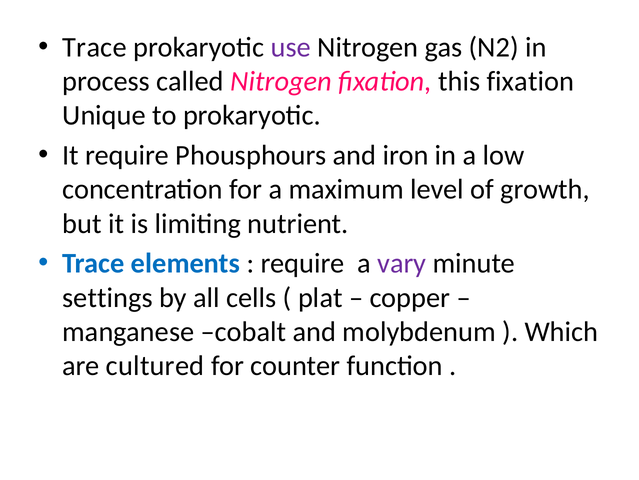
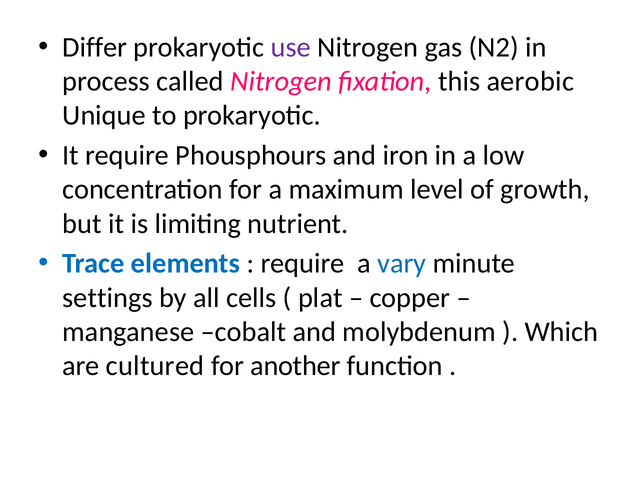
Trace: Trace -> Differ (95, 47)
this fixation: fixation -> aerobic (530, 81)
vary colour: purple -> blue (402, 263)
counter: counter -> another (295, 365)
